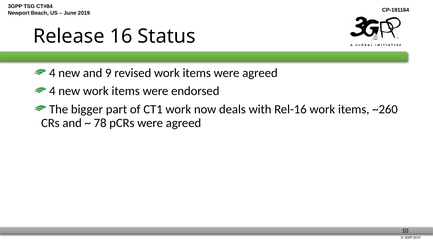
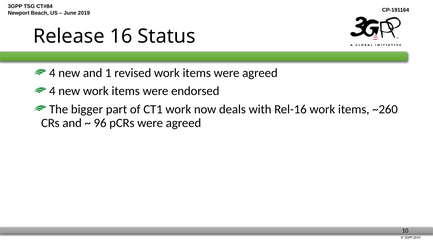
9: 9 -> 1 (108, 73)
78: 78 -> 96 (100, 123)
